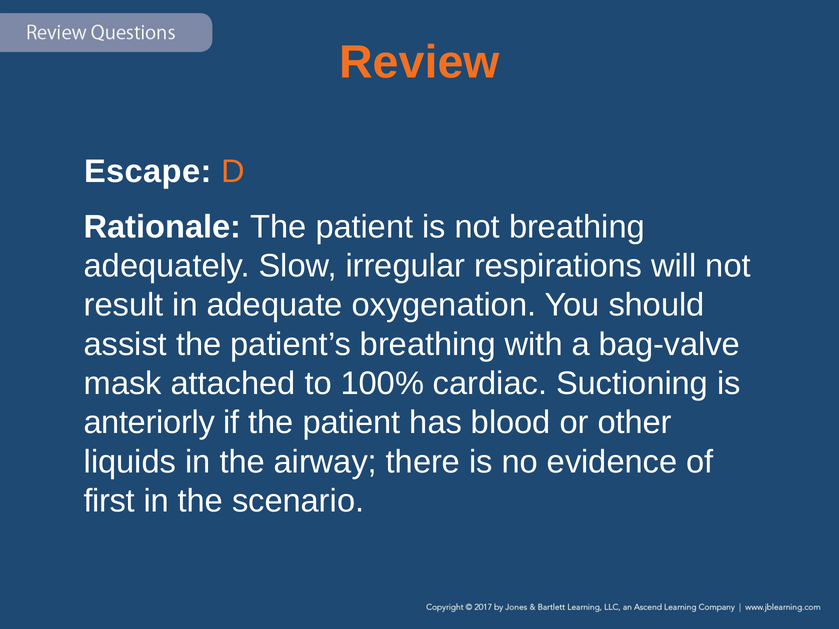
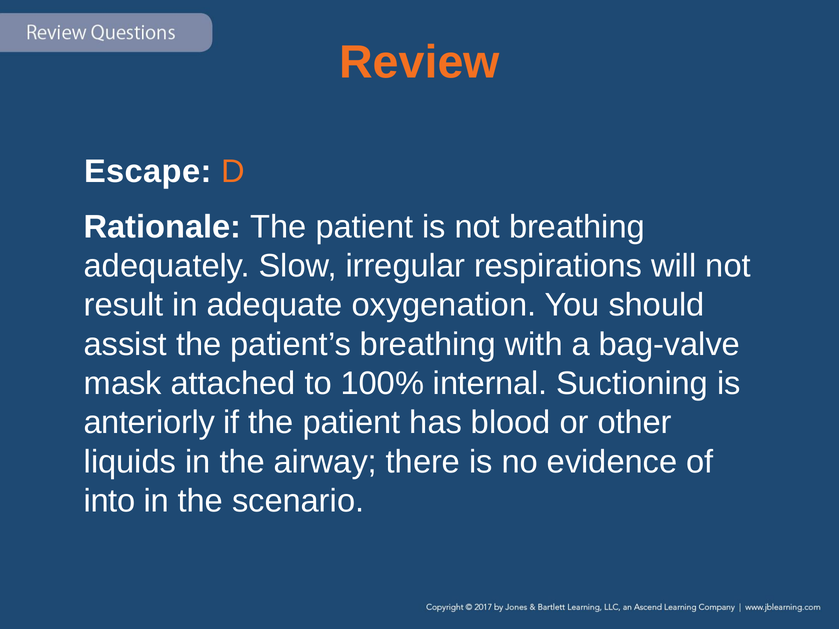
cardiac: cardiac -> internal (490, 384)
first: first -> into (109, 501)
